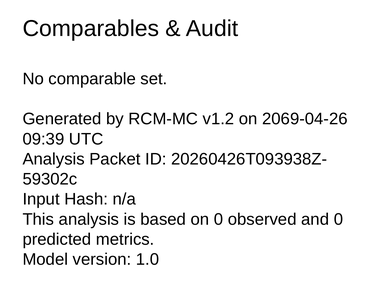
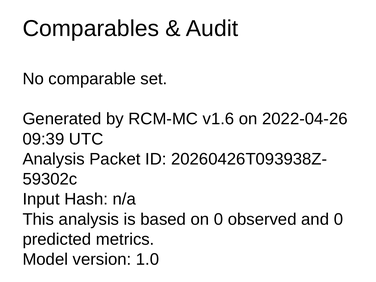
v1.2: v1.2 -> v1.6 (218, 119)
2069-04-26: 2069-04-26 -> 2022-04-26 (305, 119)
